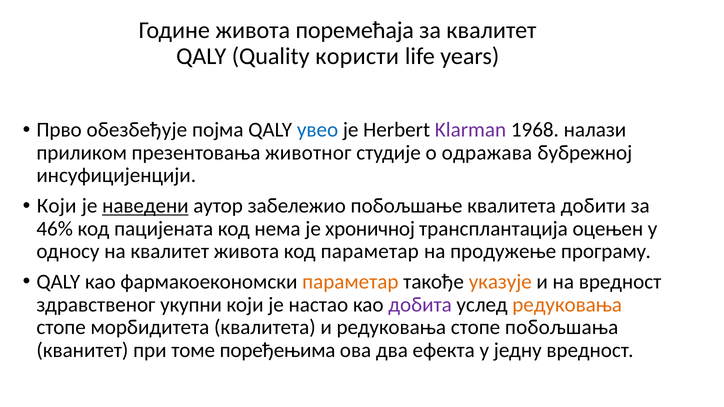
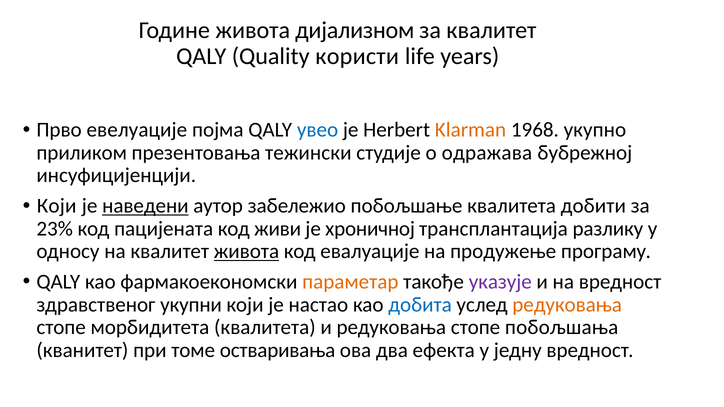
поремећаја: поремећаја -> дијализном (355, 30)
обезбеђује: обезбеђује -> евелуације (137, 130)
Klarman colour: purple -> orange (470, 130)
налази: налази -> укупно (595, 130)
животног: животног -> тежински (308, 153)
46%: 46% -> 23% (55, 229)
нема: нема -> живи (278, 229)
оцењен: оцењен -> разлику (608, 229)
живота underline: none -> present (246, 252)
код параметар: параметар -> евалуације (370, 252)
указује colour: orange -> purple (500, 282)
добита colour: purple -> blue (420, 305)
поређењима: поређењима -> оствaривања (278, 350)
